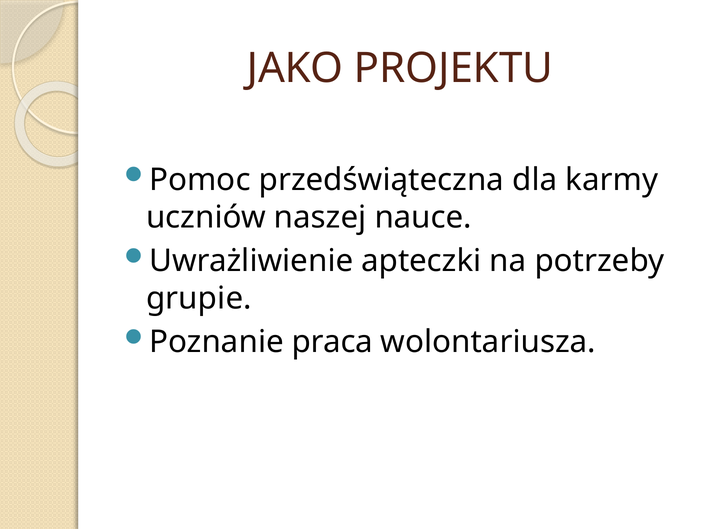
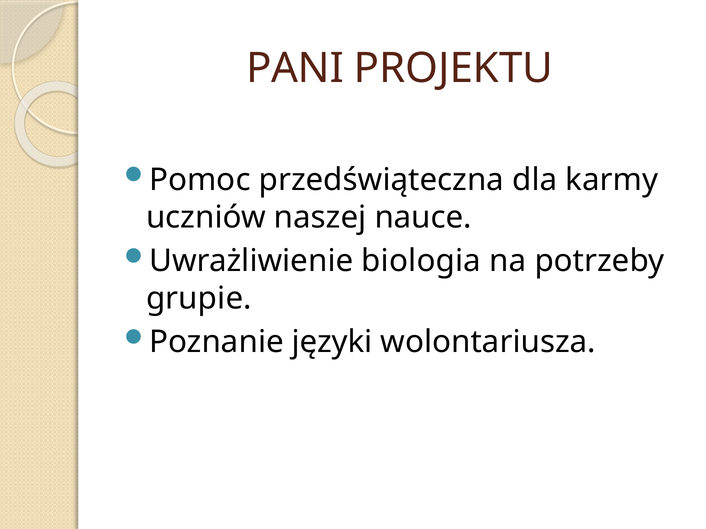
JAKO: JAKO -> PANI (295, 68)
apteczki: apteczki -> biologia (421, 261)
praca: praca -> języki (332, 342)
